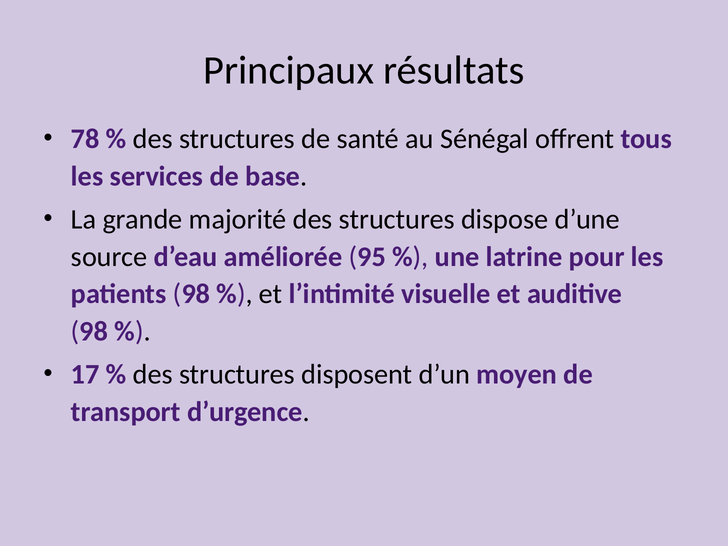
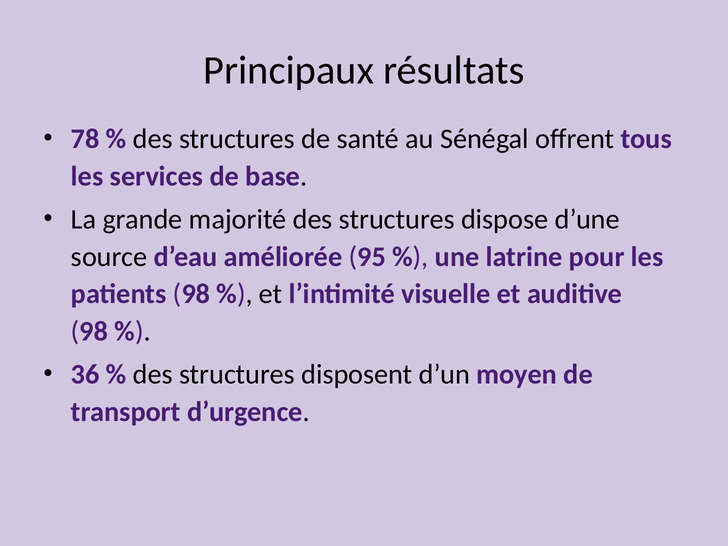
17: 17 -> 36 (85, 374)
